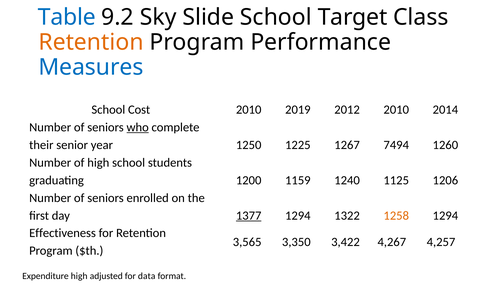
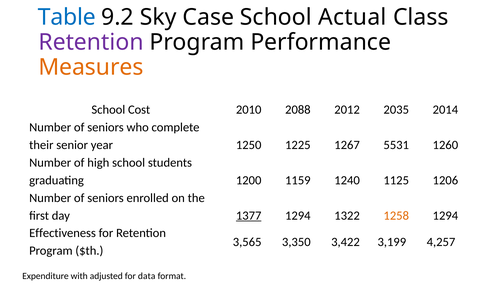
Slide: Slide -> Case (208, 17)
Target: Target -> Actual (352, 17)
Retention colour: orange -> purple (91, 42)
Measures colour: blue -> orange (91, 67)
2019: 2019 -> 2088 (298, 110)
2012 2010: 2010 -> 2035 (396, 110)
who underline: present -> none (138, 127)
7494: 7494 -> 5531 (396, 145)
4,267: 4,267 -> 3,199 (392, 242)
Expenditure high: high -> with (79, 276)
